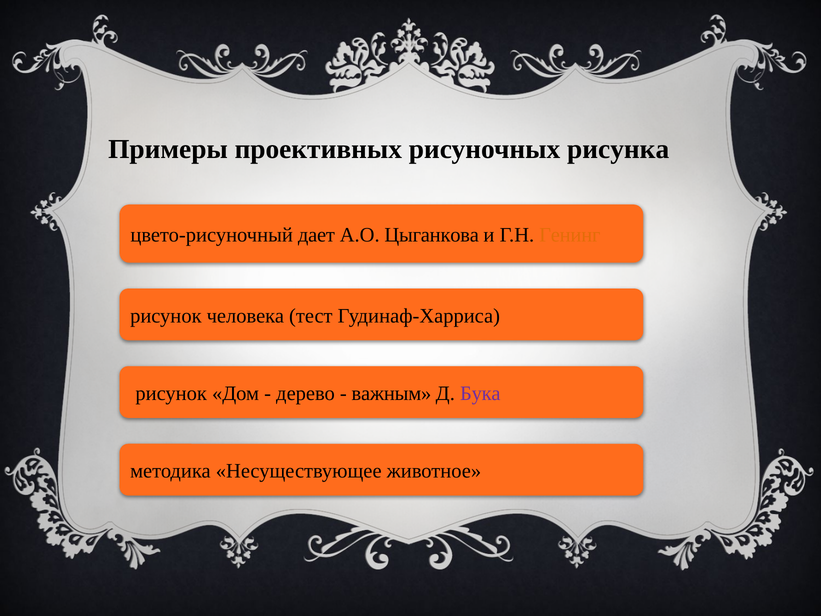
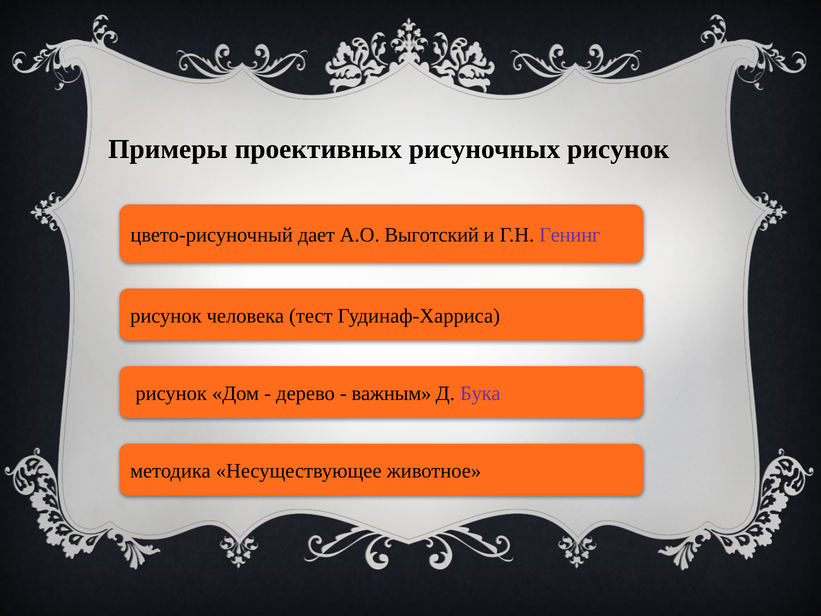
рисуночных рисунка: рисунка -> рисунок (618, 149)
Цыганкова: Цыганкова -> Выготский (432, 235)
Генинг colour: orange -> purple (570, 235)
